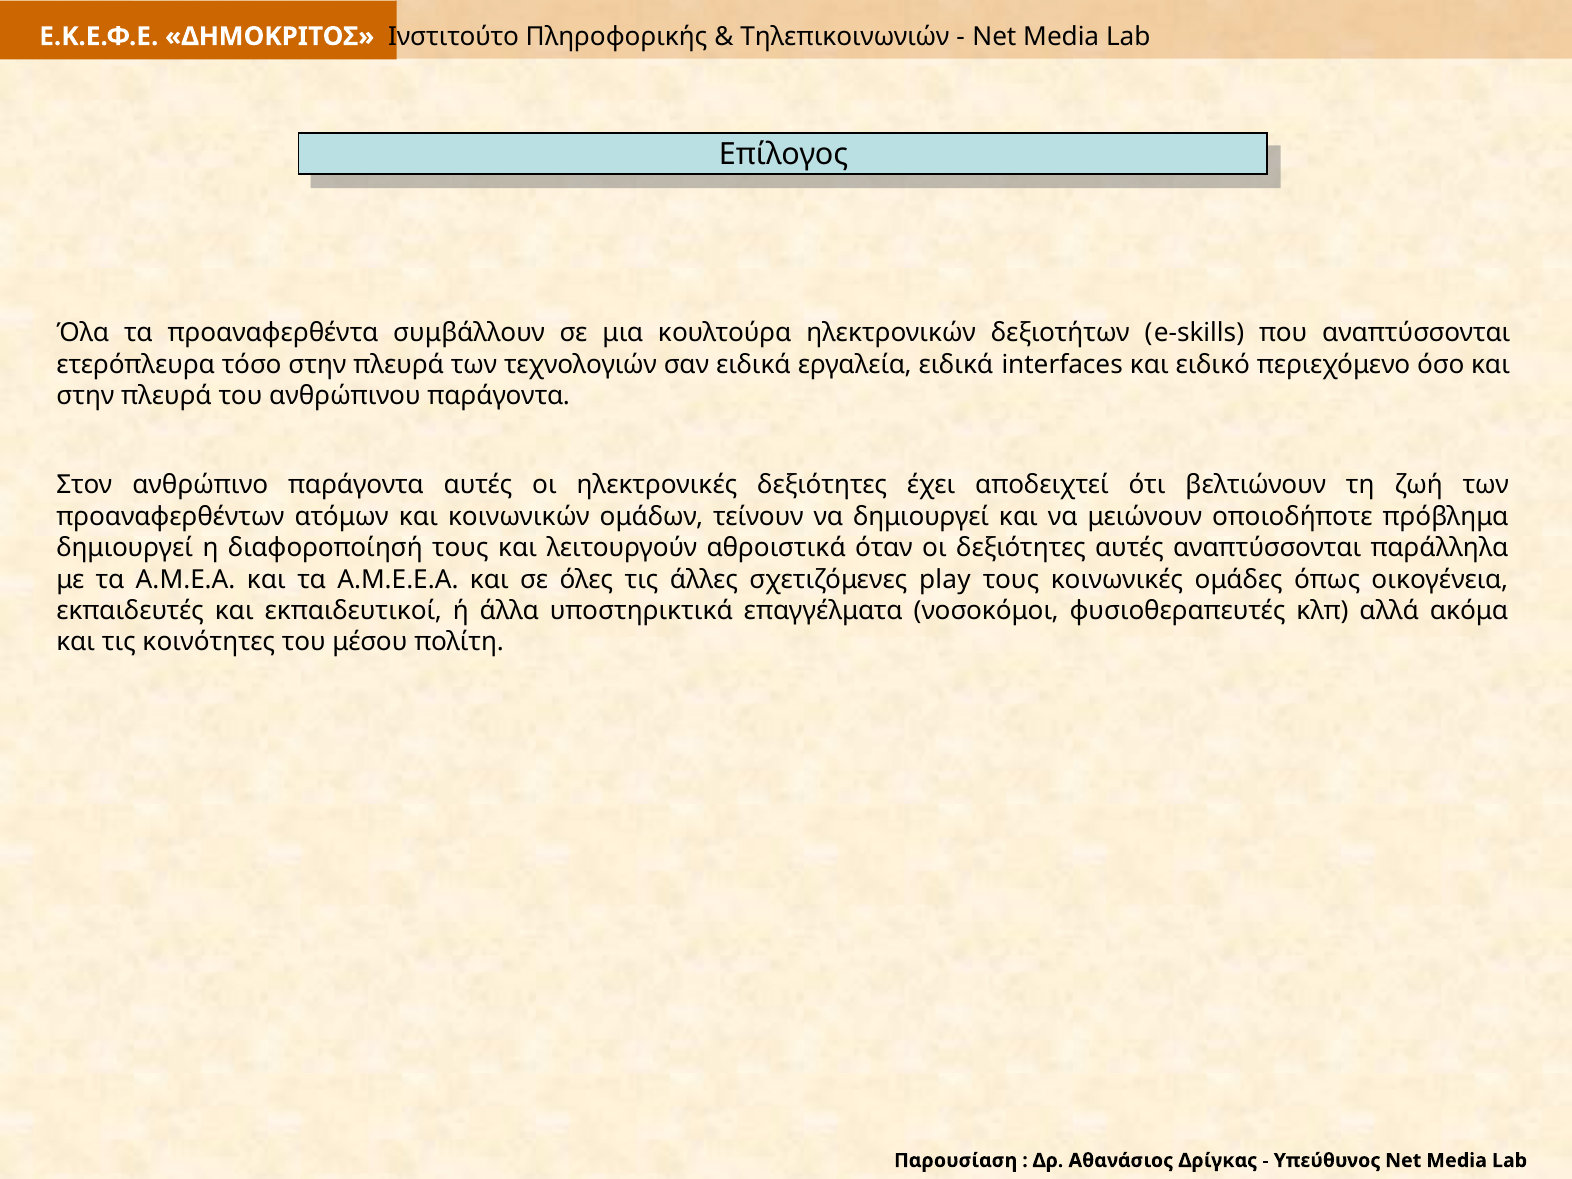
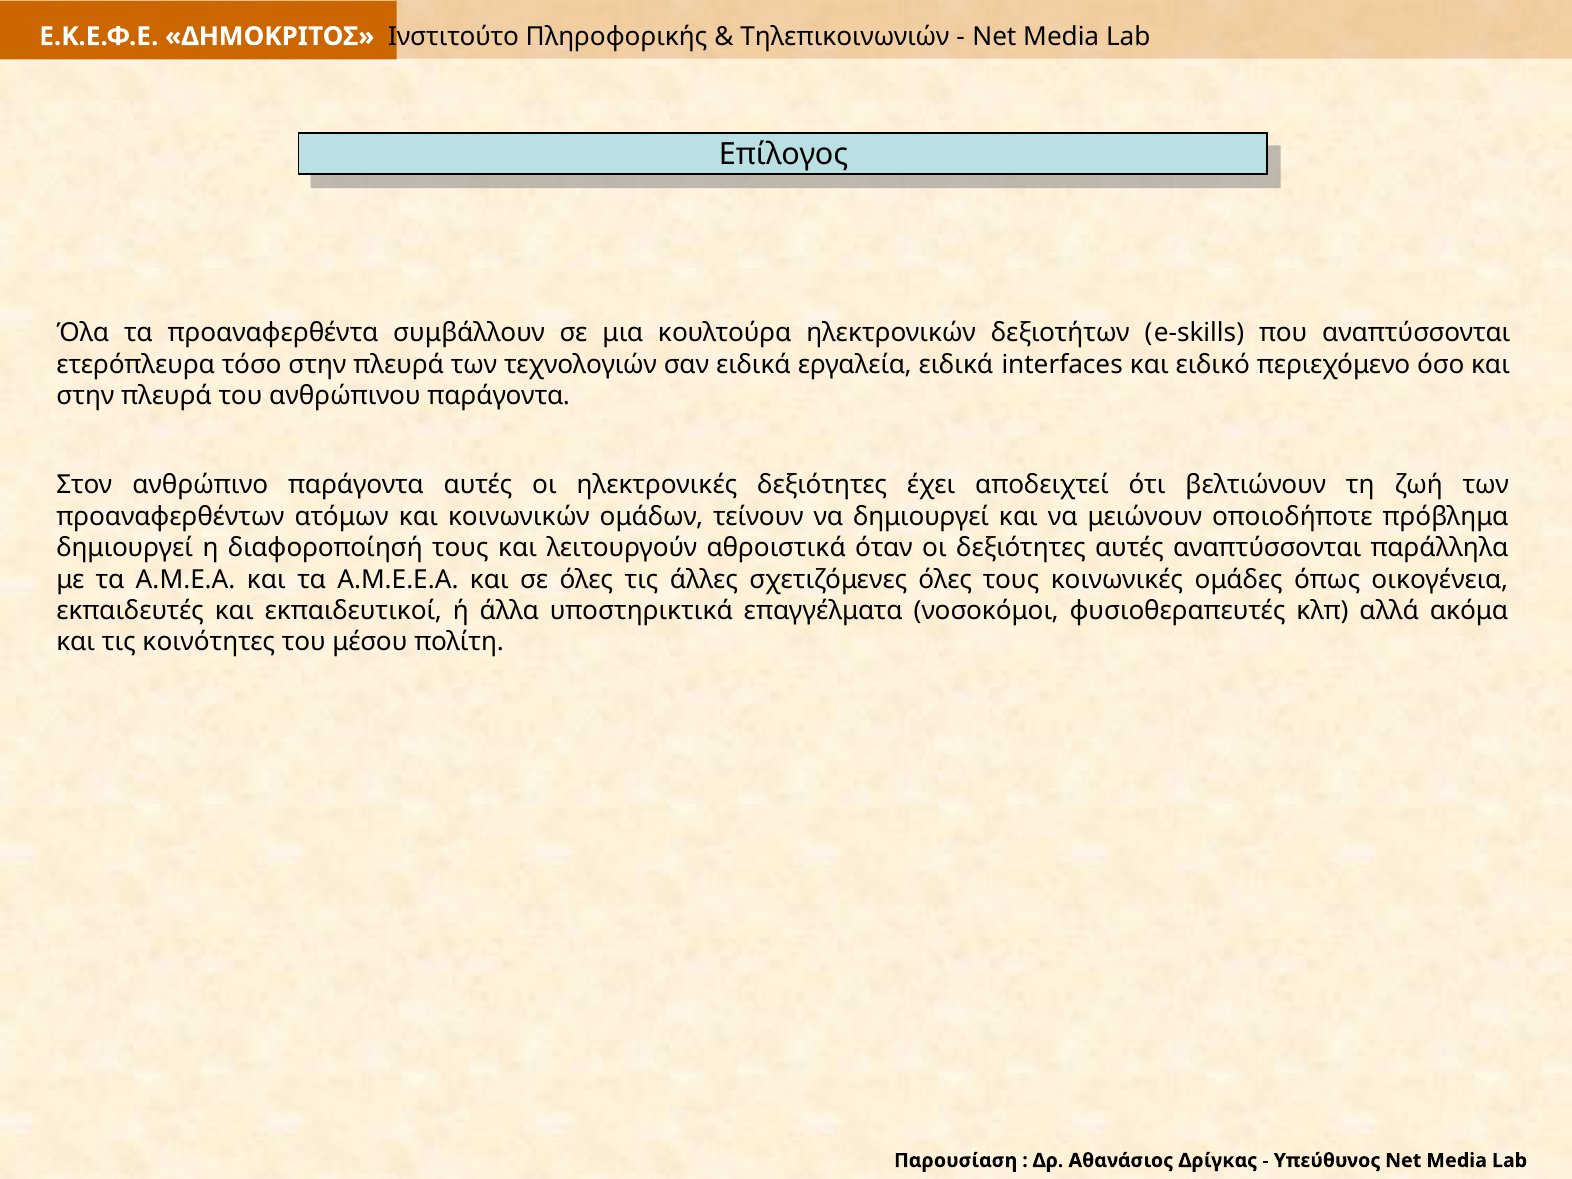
σχετιζόμενες play: play -> όλες (945, 579)
